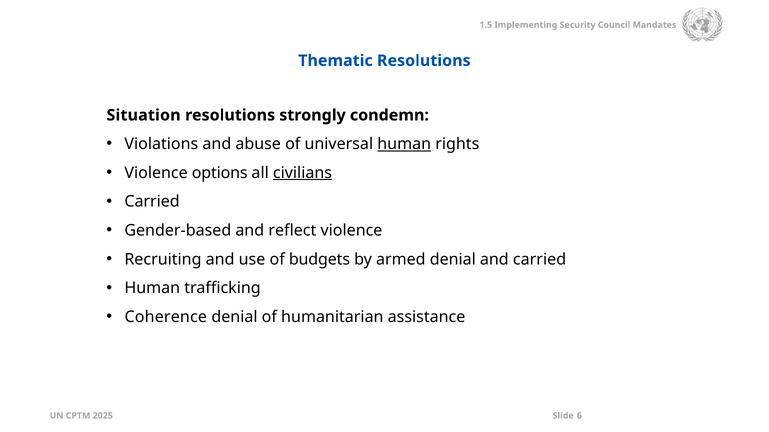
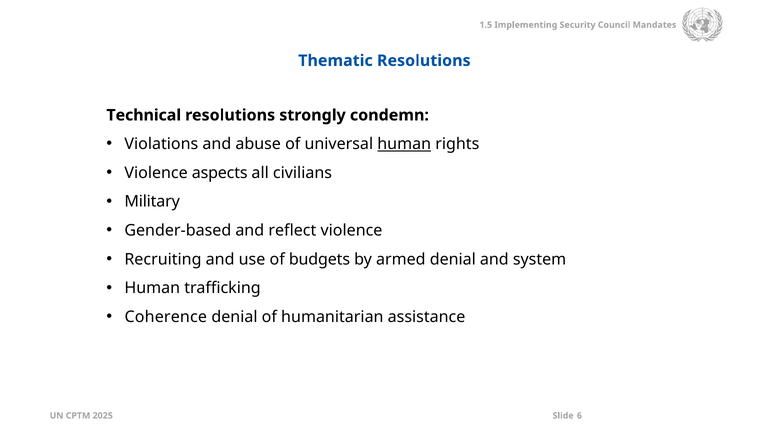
Situation: Situation -> Technical (144, 115)
options: options -> aspects (220, 173)
civilians underline: present -> none (302, 173)
Carried: Carried -> Military (152, 202)
and carried: carried -> system (540, 260)
